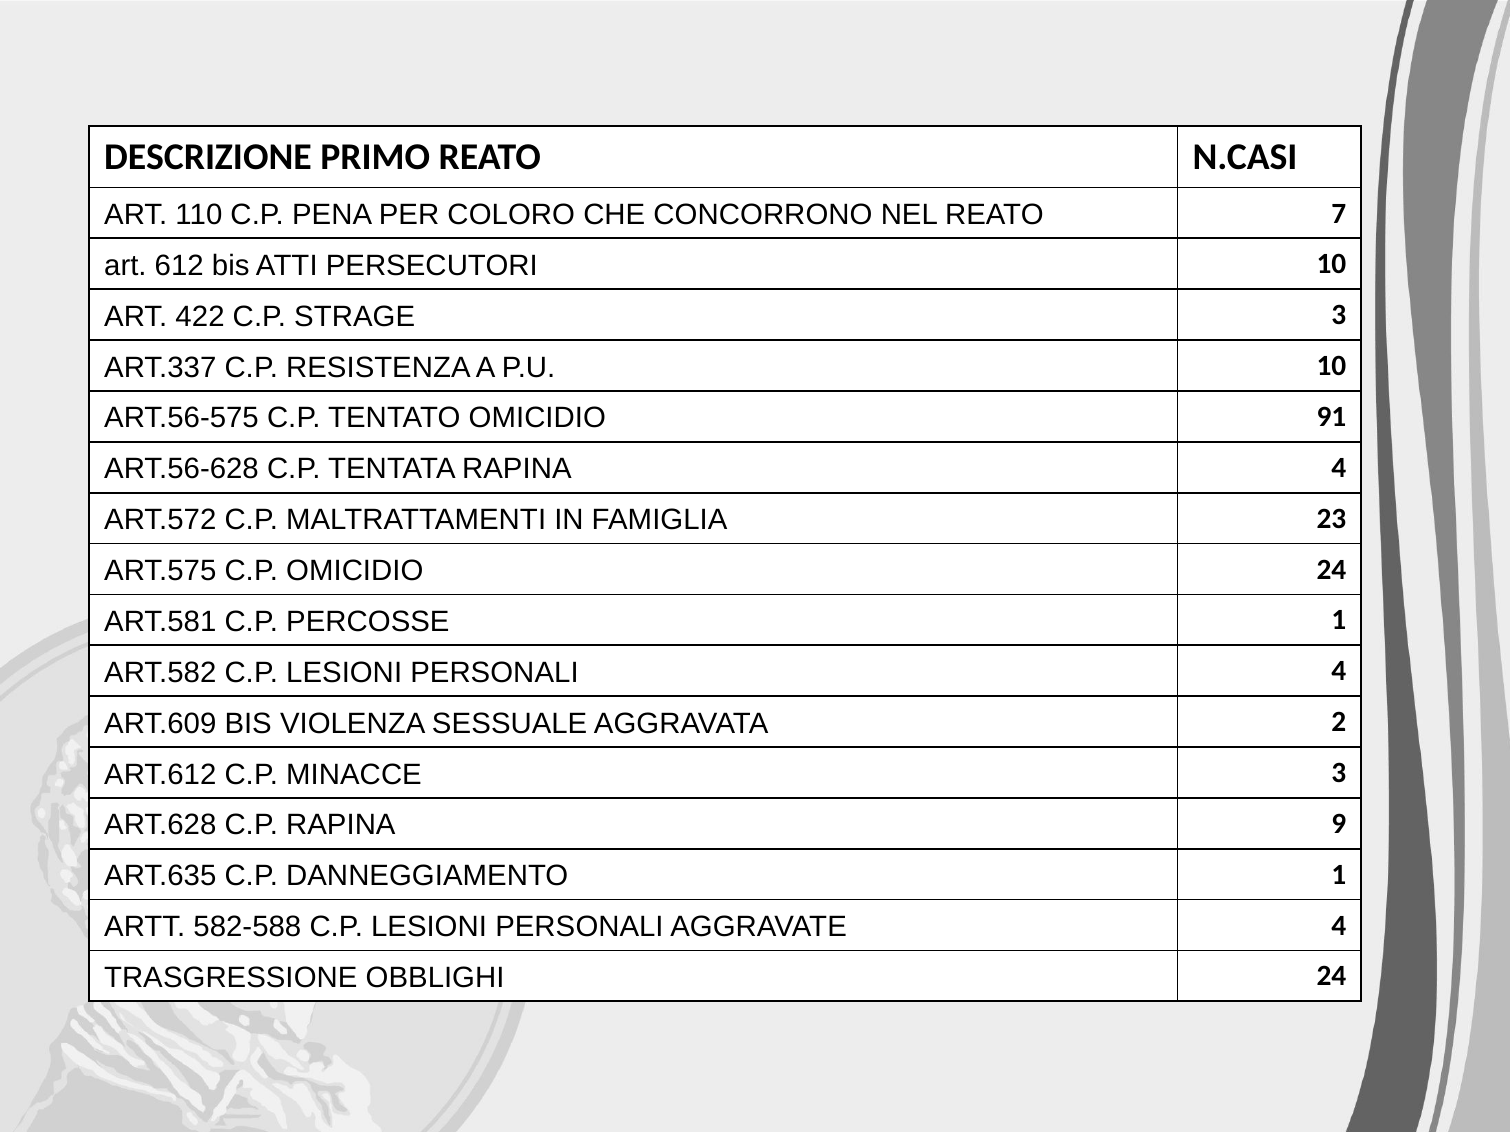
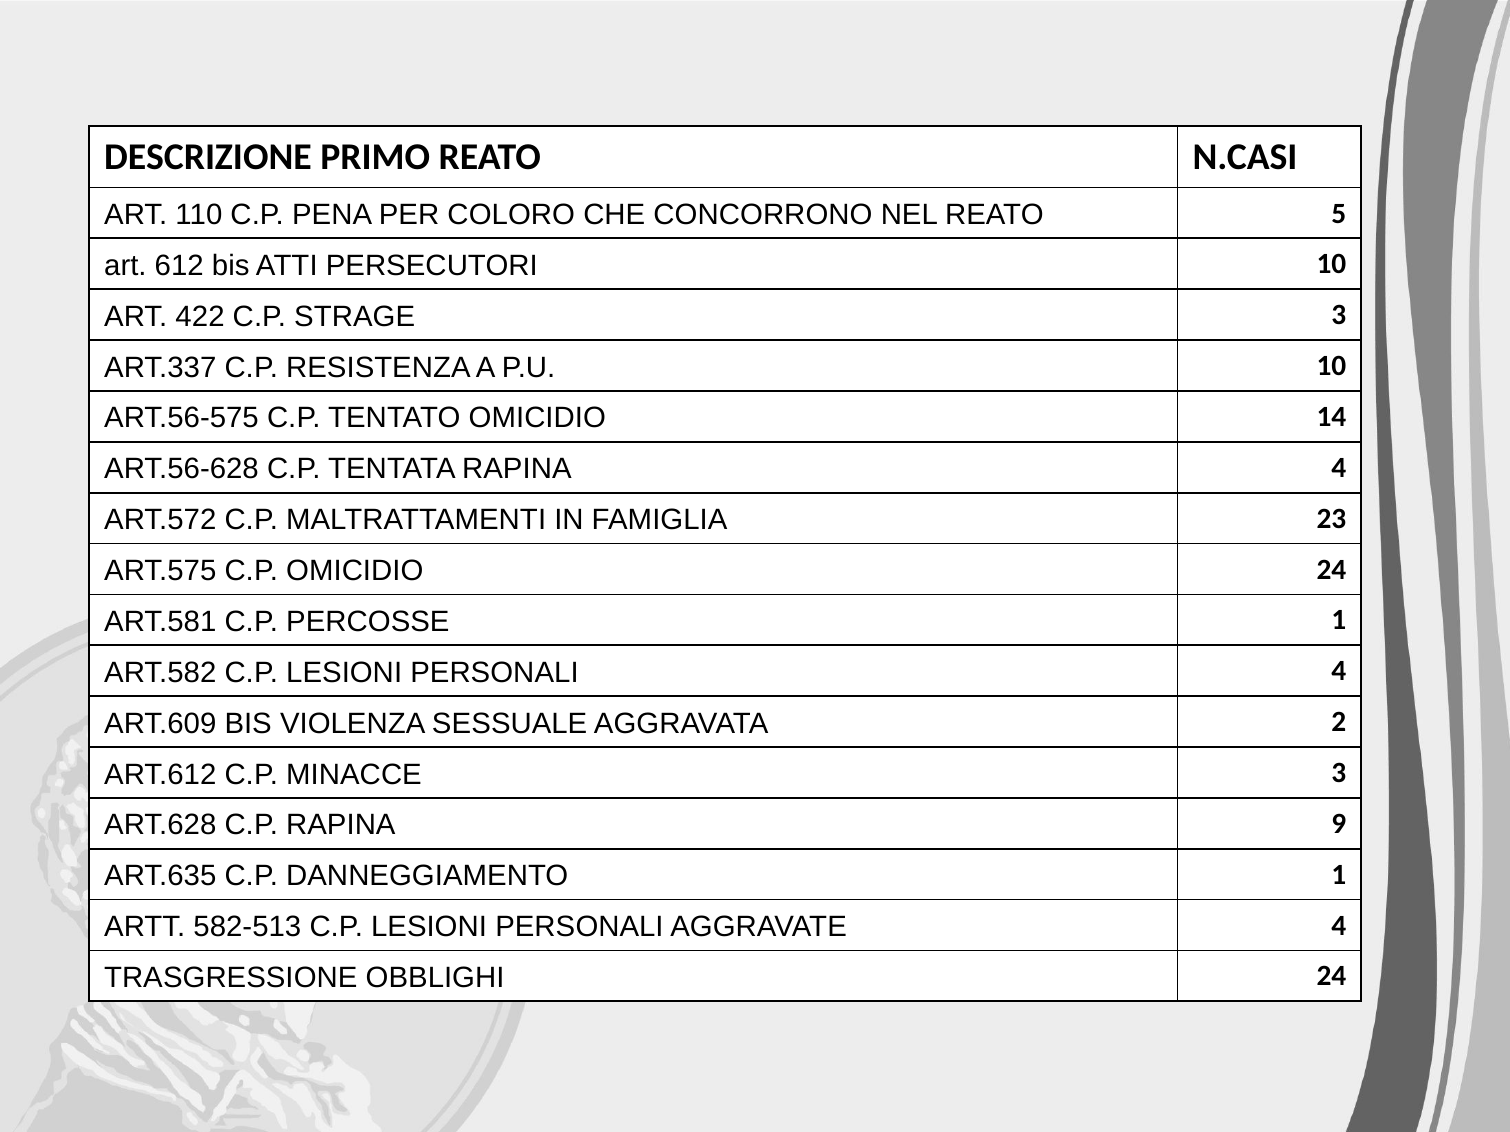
7: 7 -> 5 (1339, 213)
91: 91 -> 14 (1331, 417)
582-588: 582-588 -> 582-513 (247, 927)
